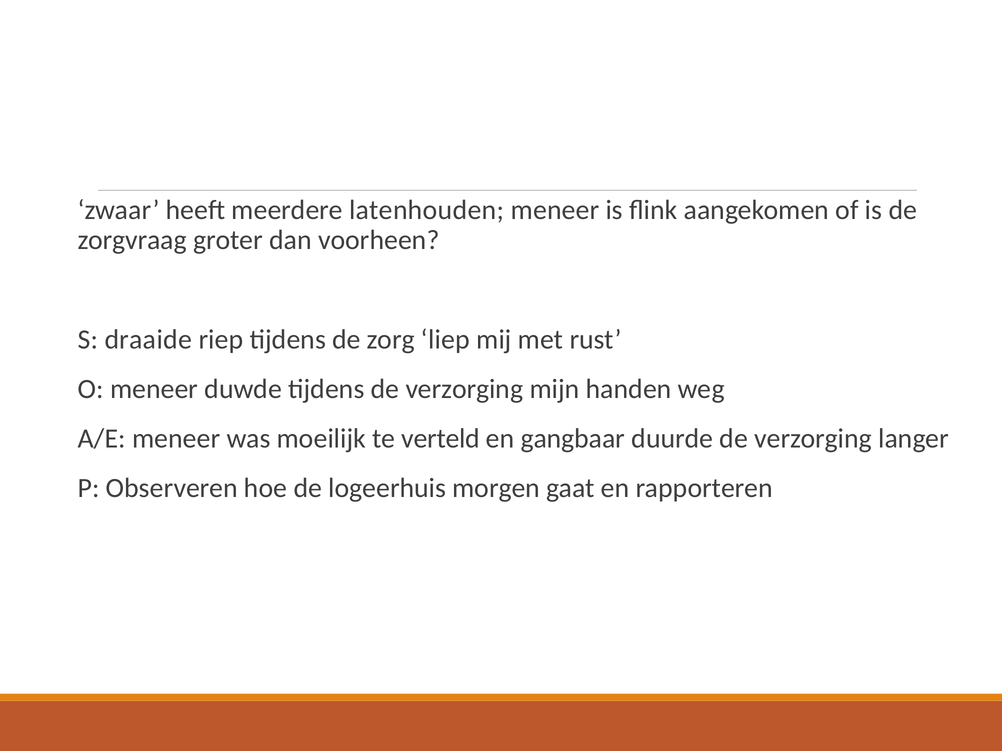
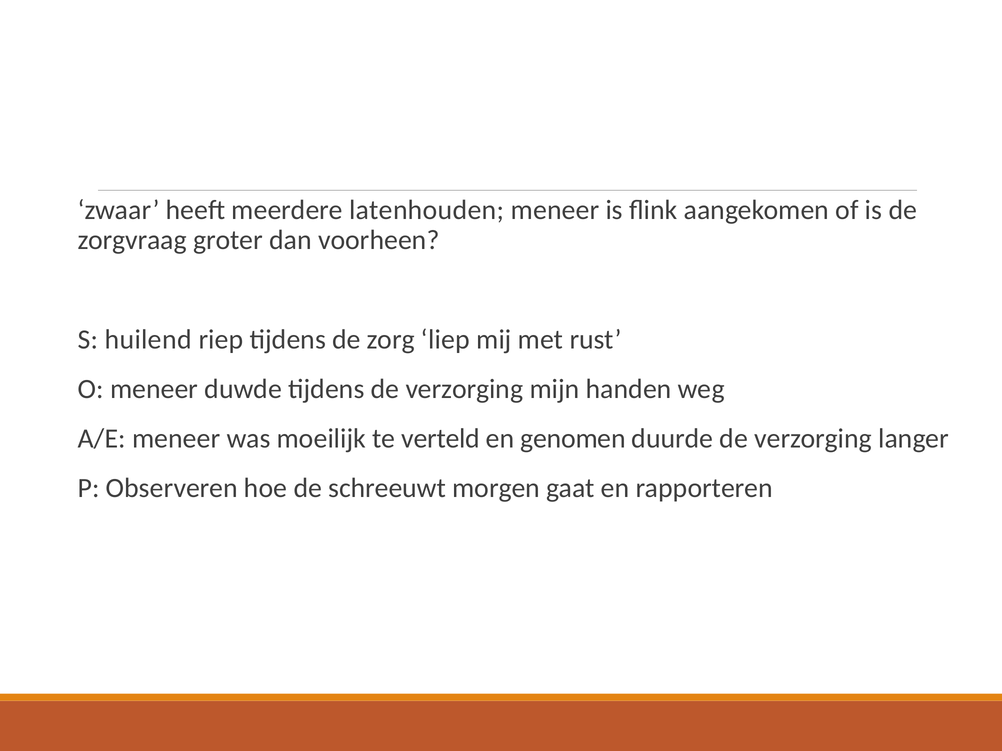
draaide: draaide -> huilend (148, 340)
gangbaar: gangbaar -> genomen (573, 439)
logeerhuis: logeerhuis -> schreeuwt (387, 488)
